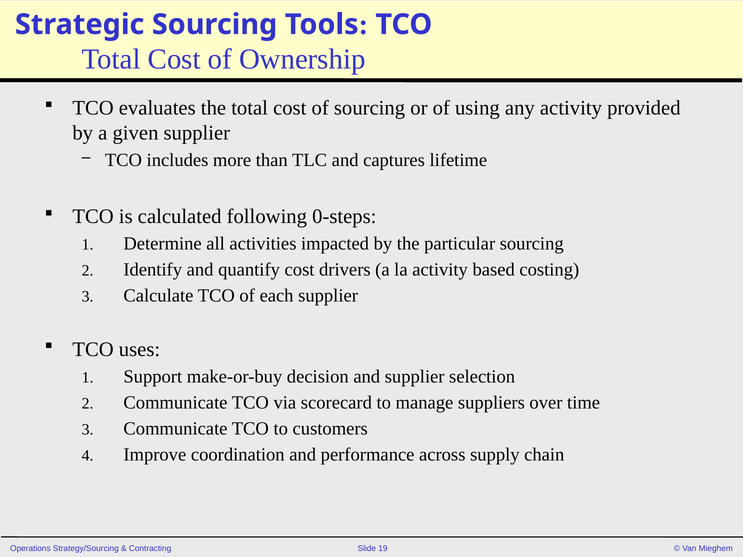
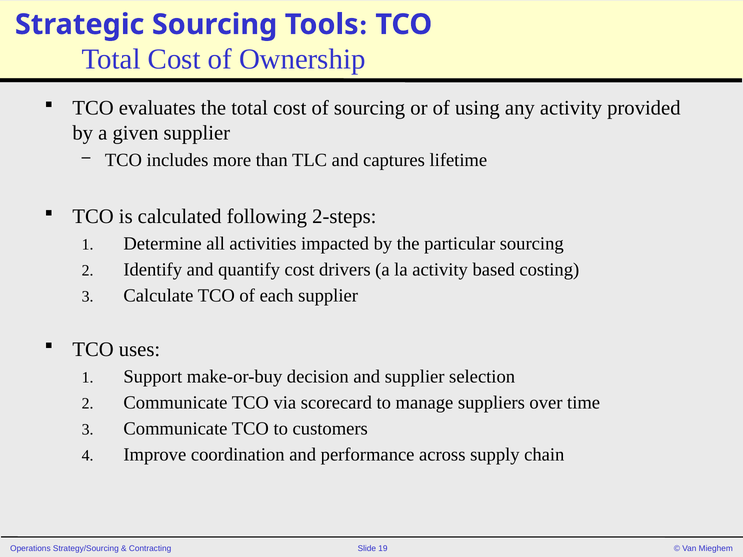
0-steps: 0-steps -> 2-steps (344, 217)
